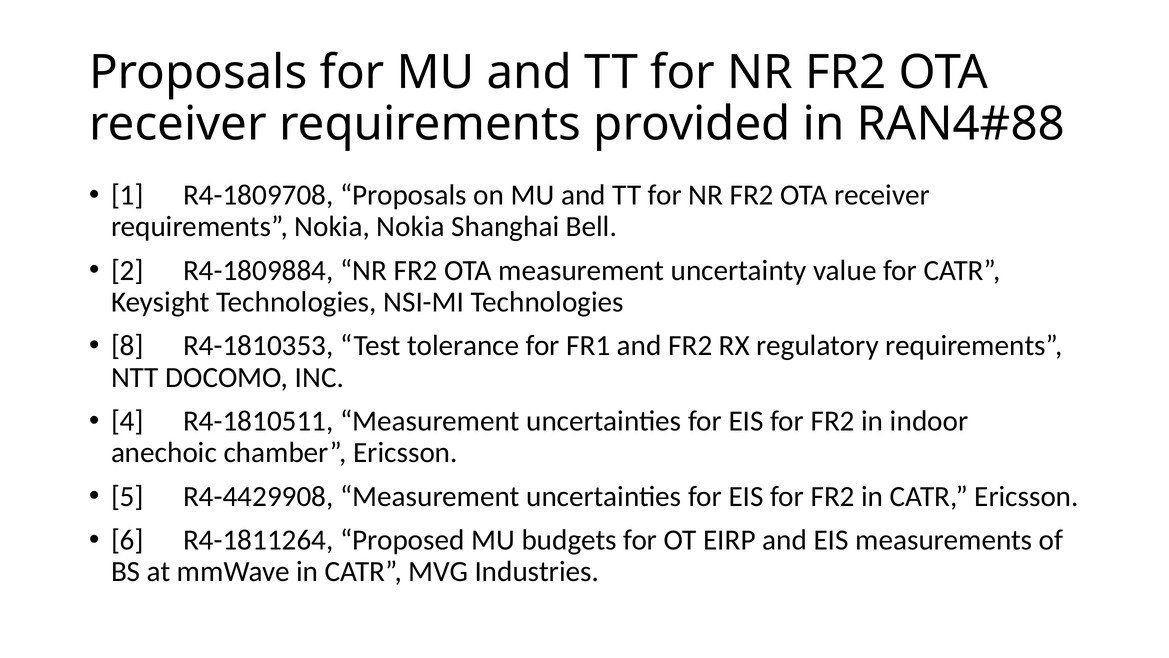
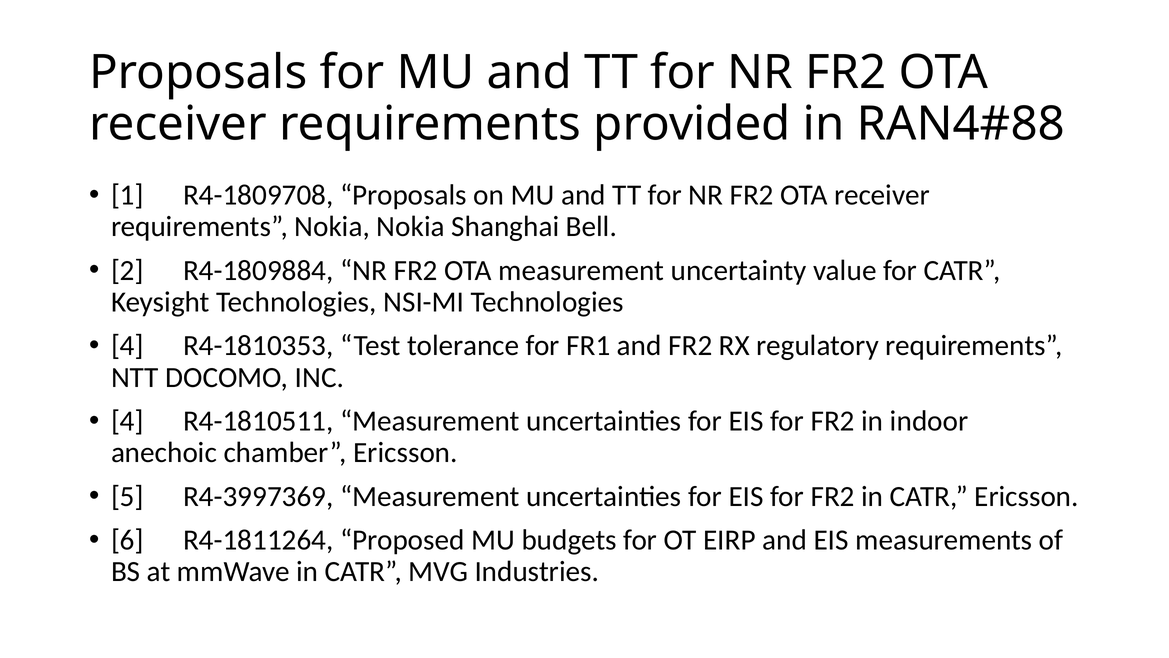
8: 8 -> 4 (127, 346)
R4-4429908: R4-4429908 -> R4-3997369 (258, 496)
